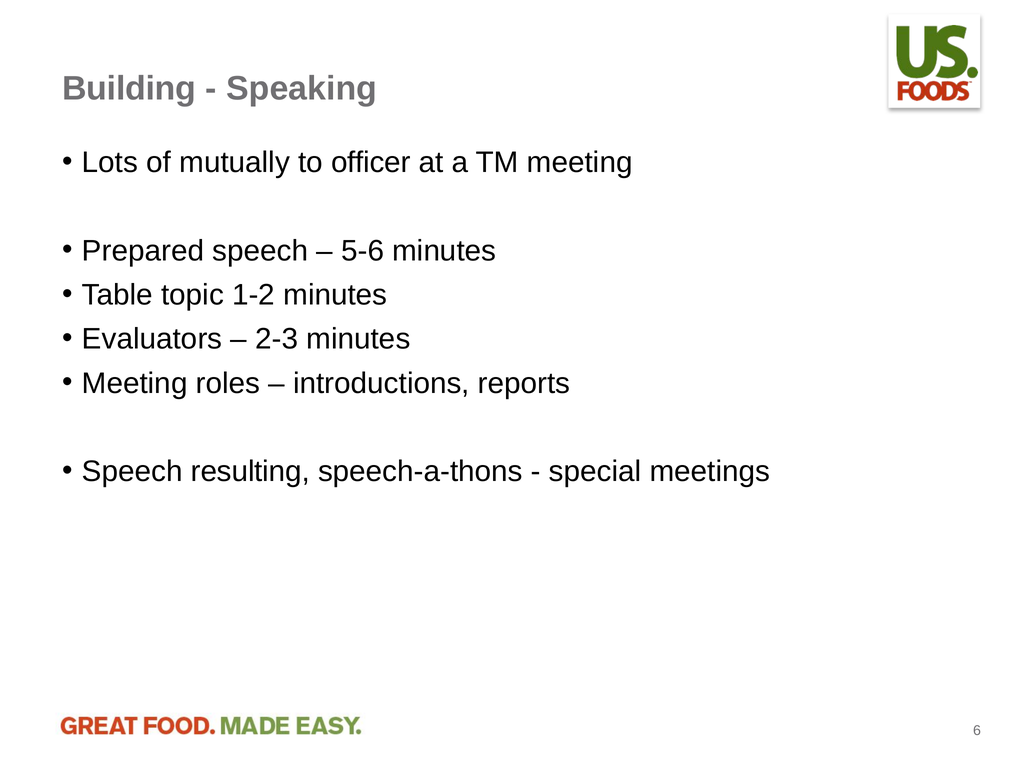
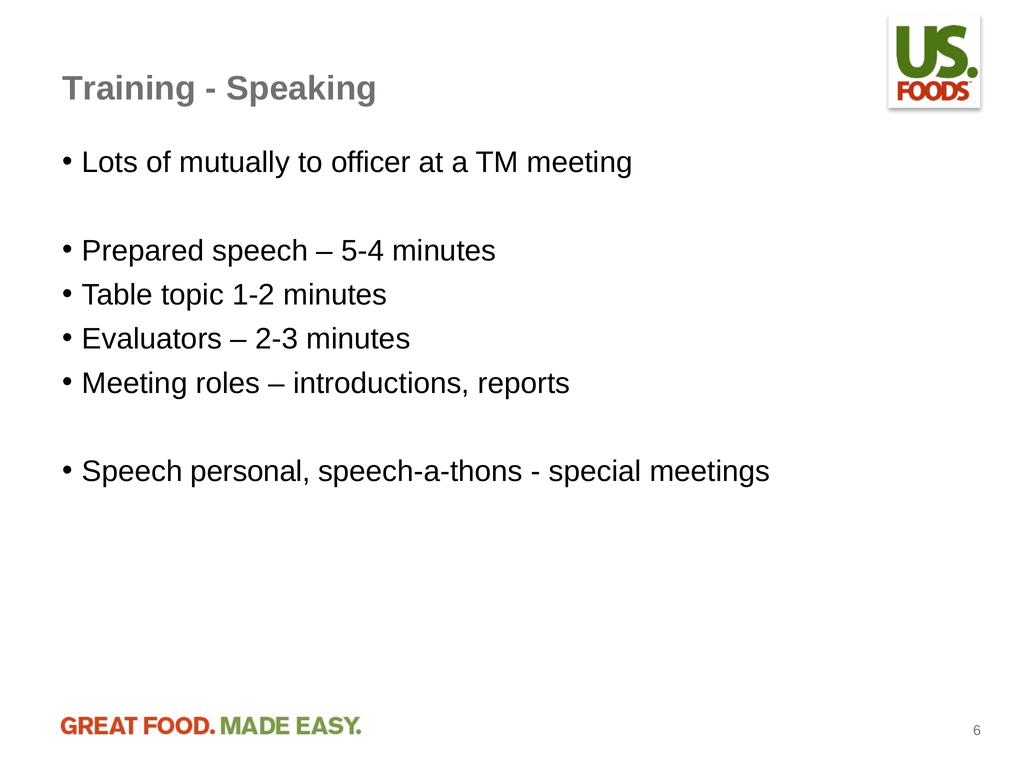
Building: Building -> Training (129, 88)
5-6: 5-6 -> 5-4 (363, 251)
resulting: resulting -> personal (250, 472)
